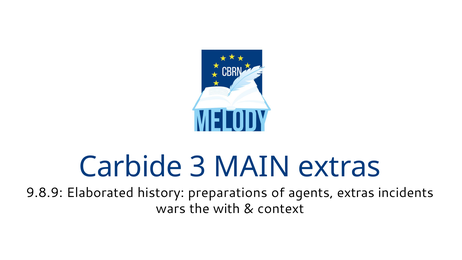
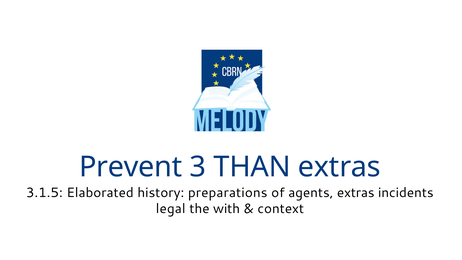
Carbide: Carbide -> Prevent (131, 167)
MAIN: MAIN -> THAN (252, 167)
9.8.9: 9.8.9 -> 3.1.5 (44, 192)
wars: wars -> legal (171, 209)
